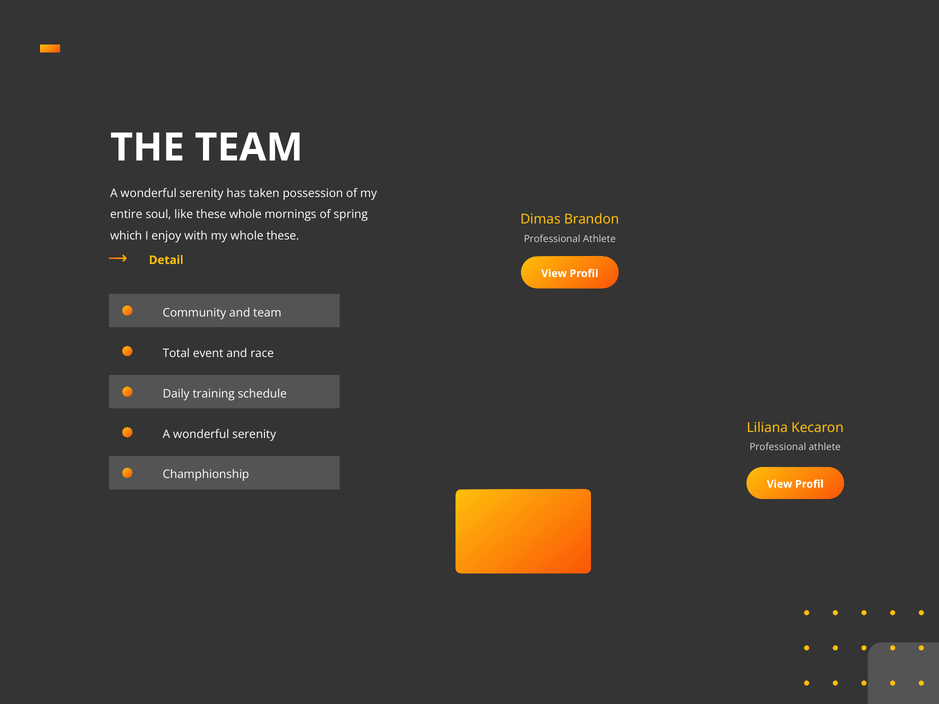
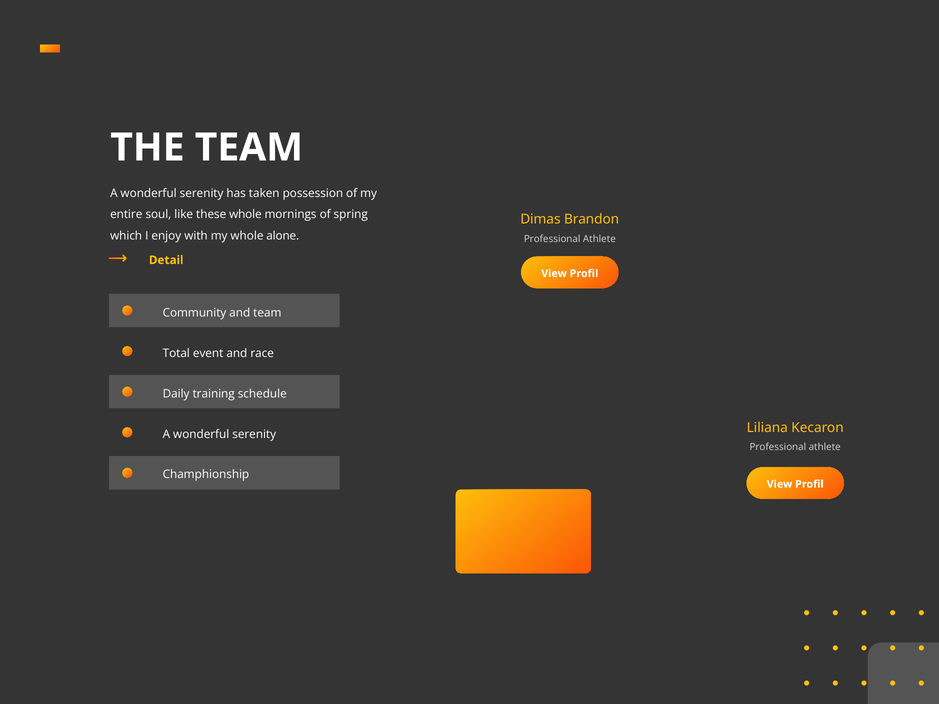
whole these: these -> alone (283, 236)
